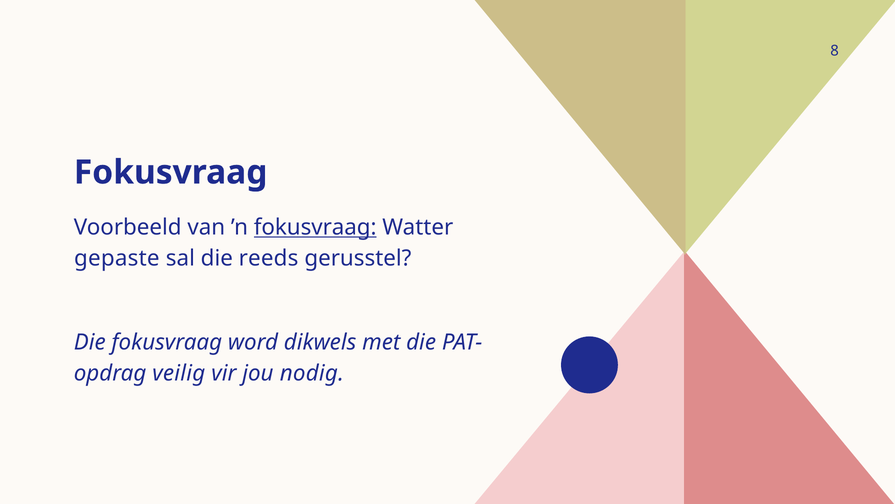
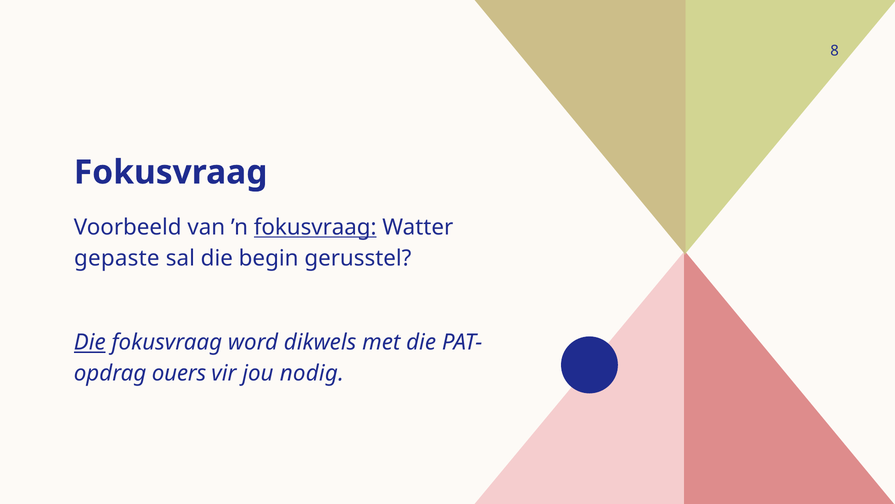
reeds: reeds -> begin (269, 258)
Die underline: none -> present (90, 342)
veilig: veilig -> ouers (179, 373)
